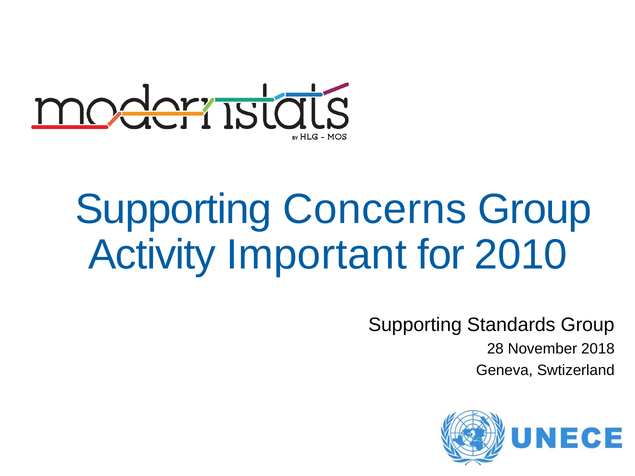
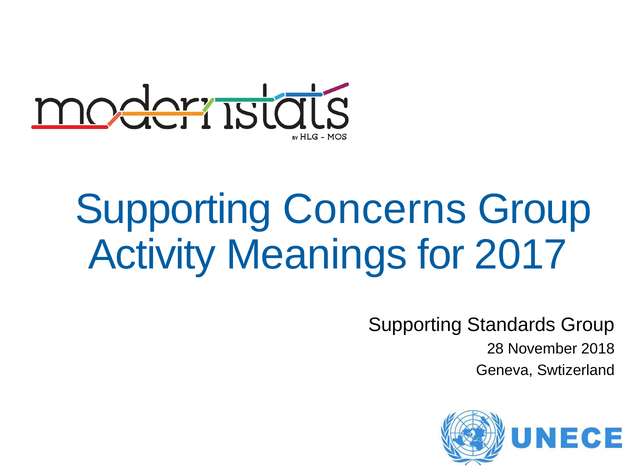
Important: Important -> Meanings (317, 255)
2010: 2010 -> 2017 (521, 255)
